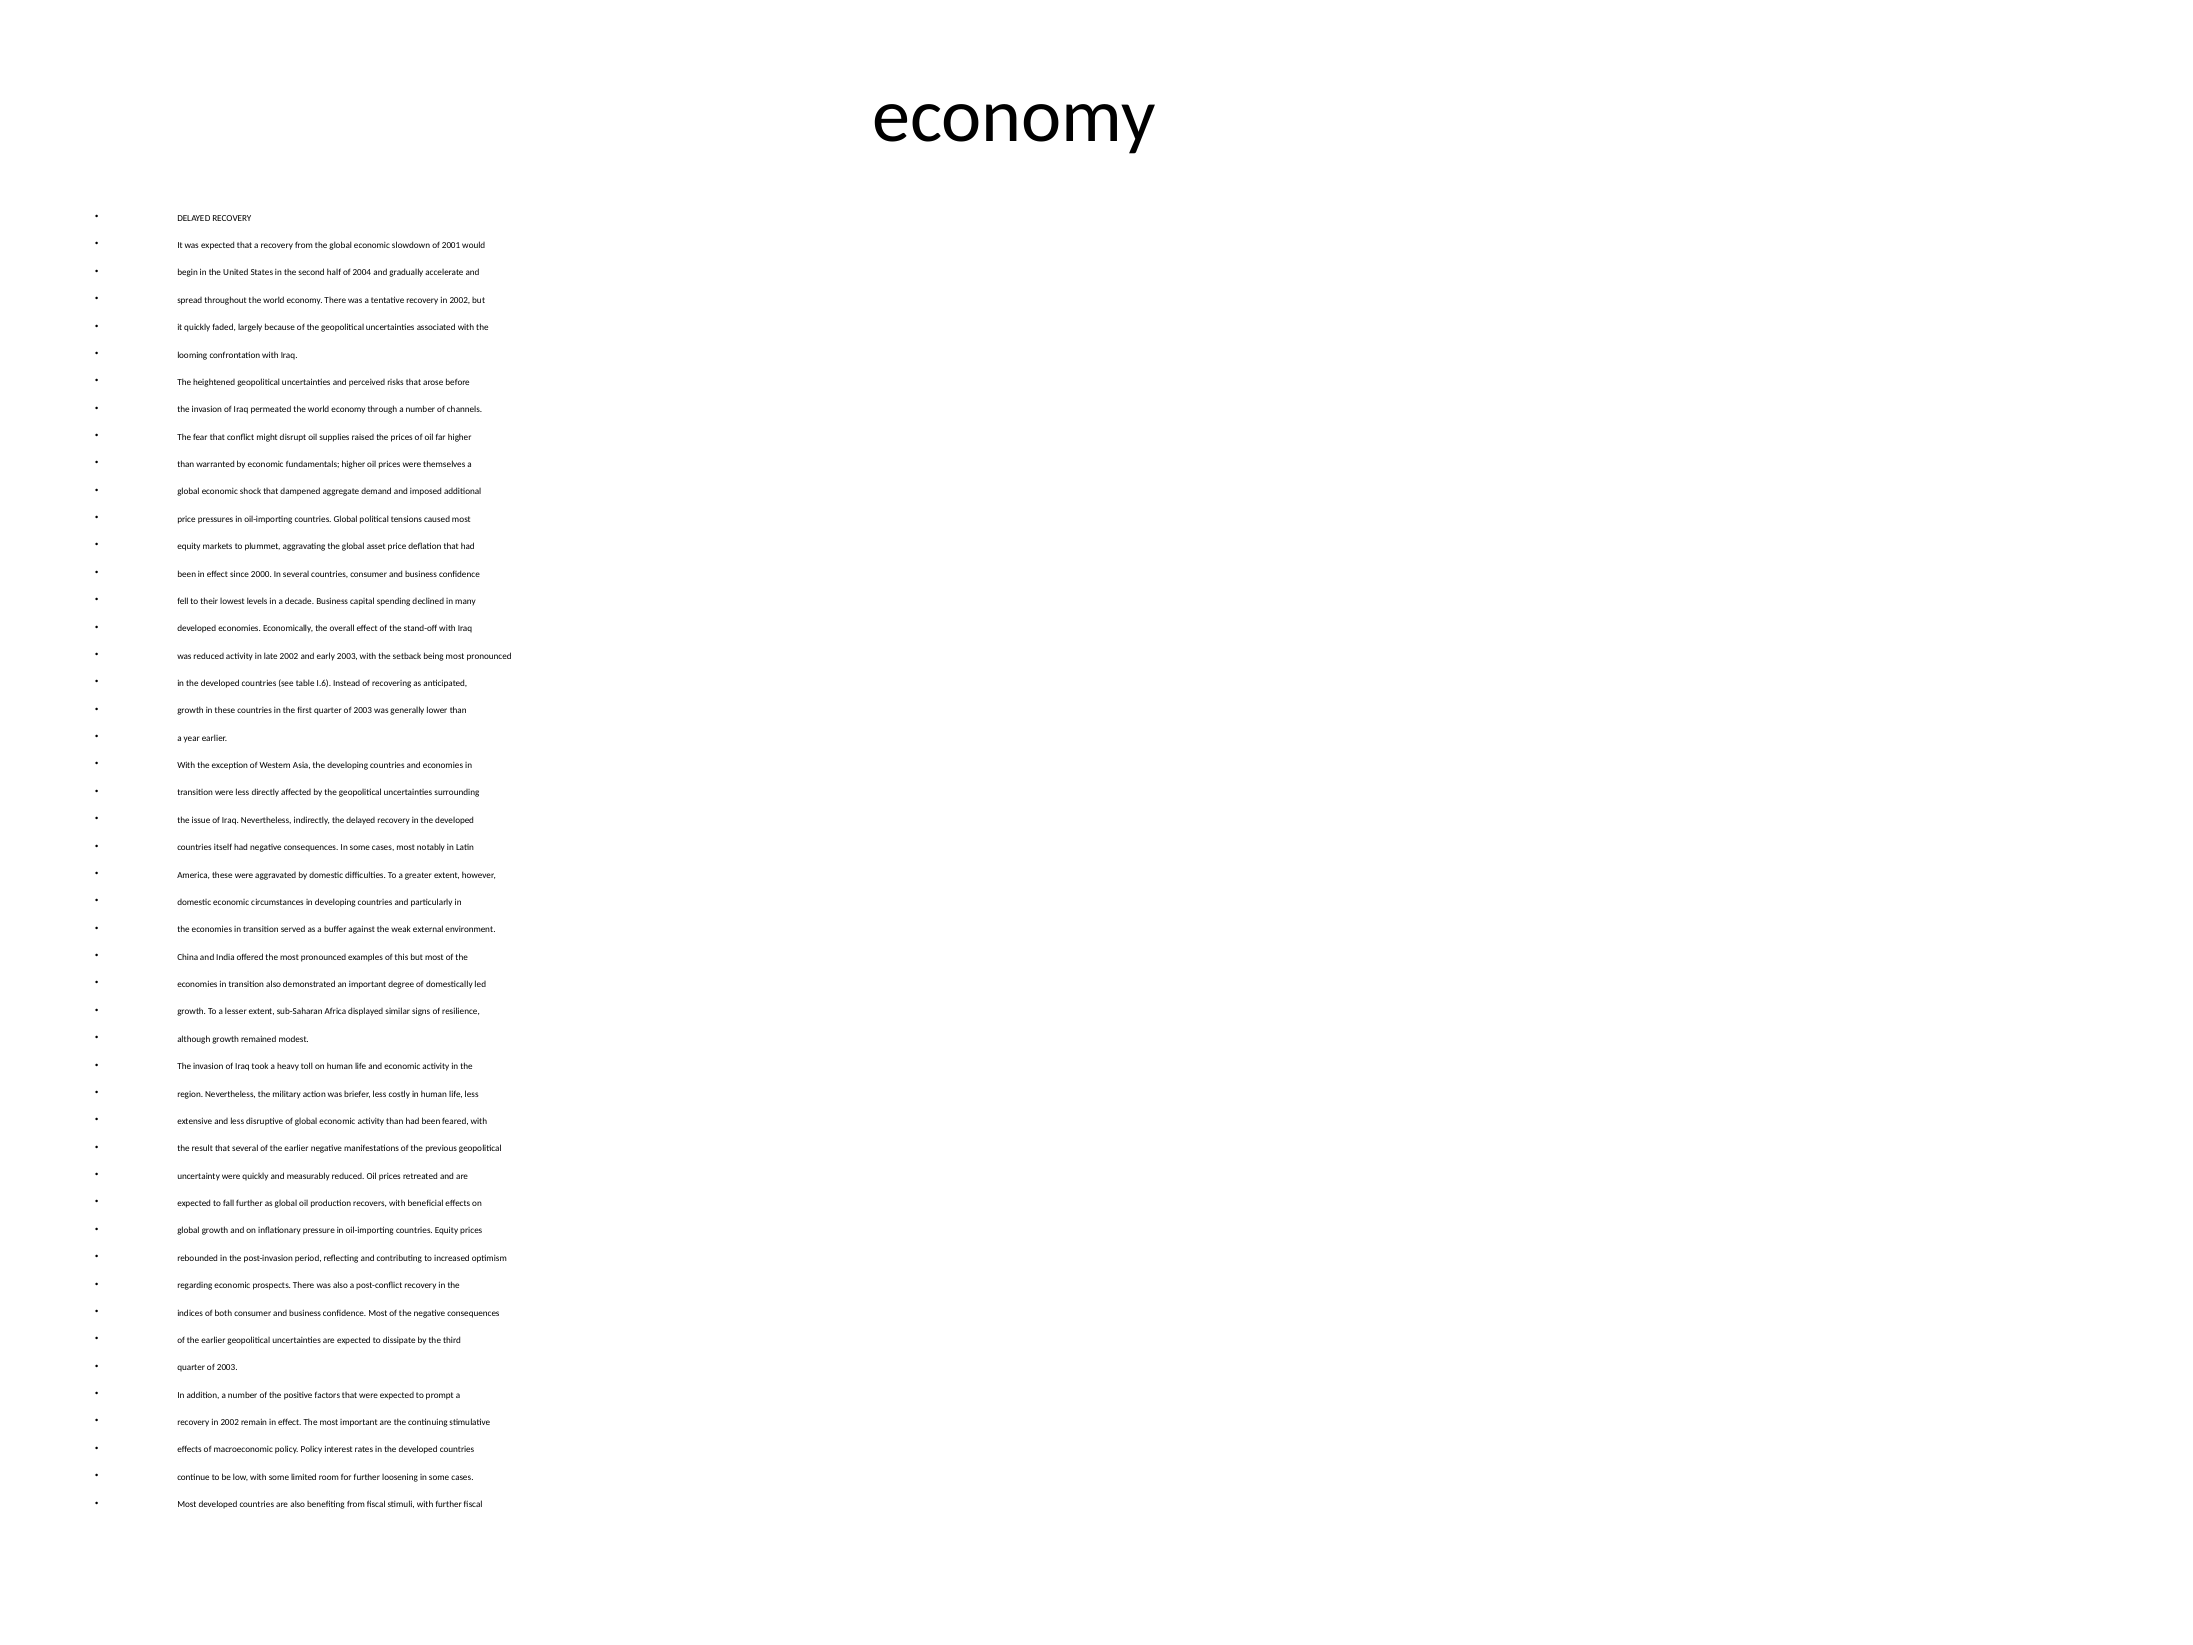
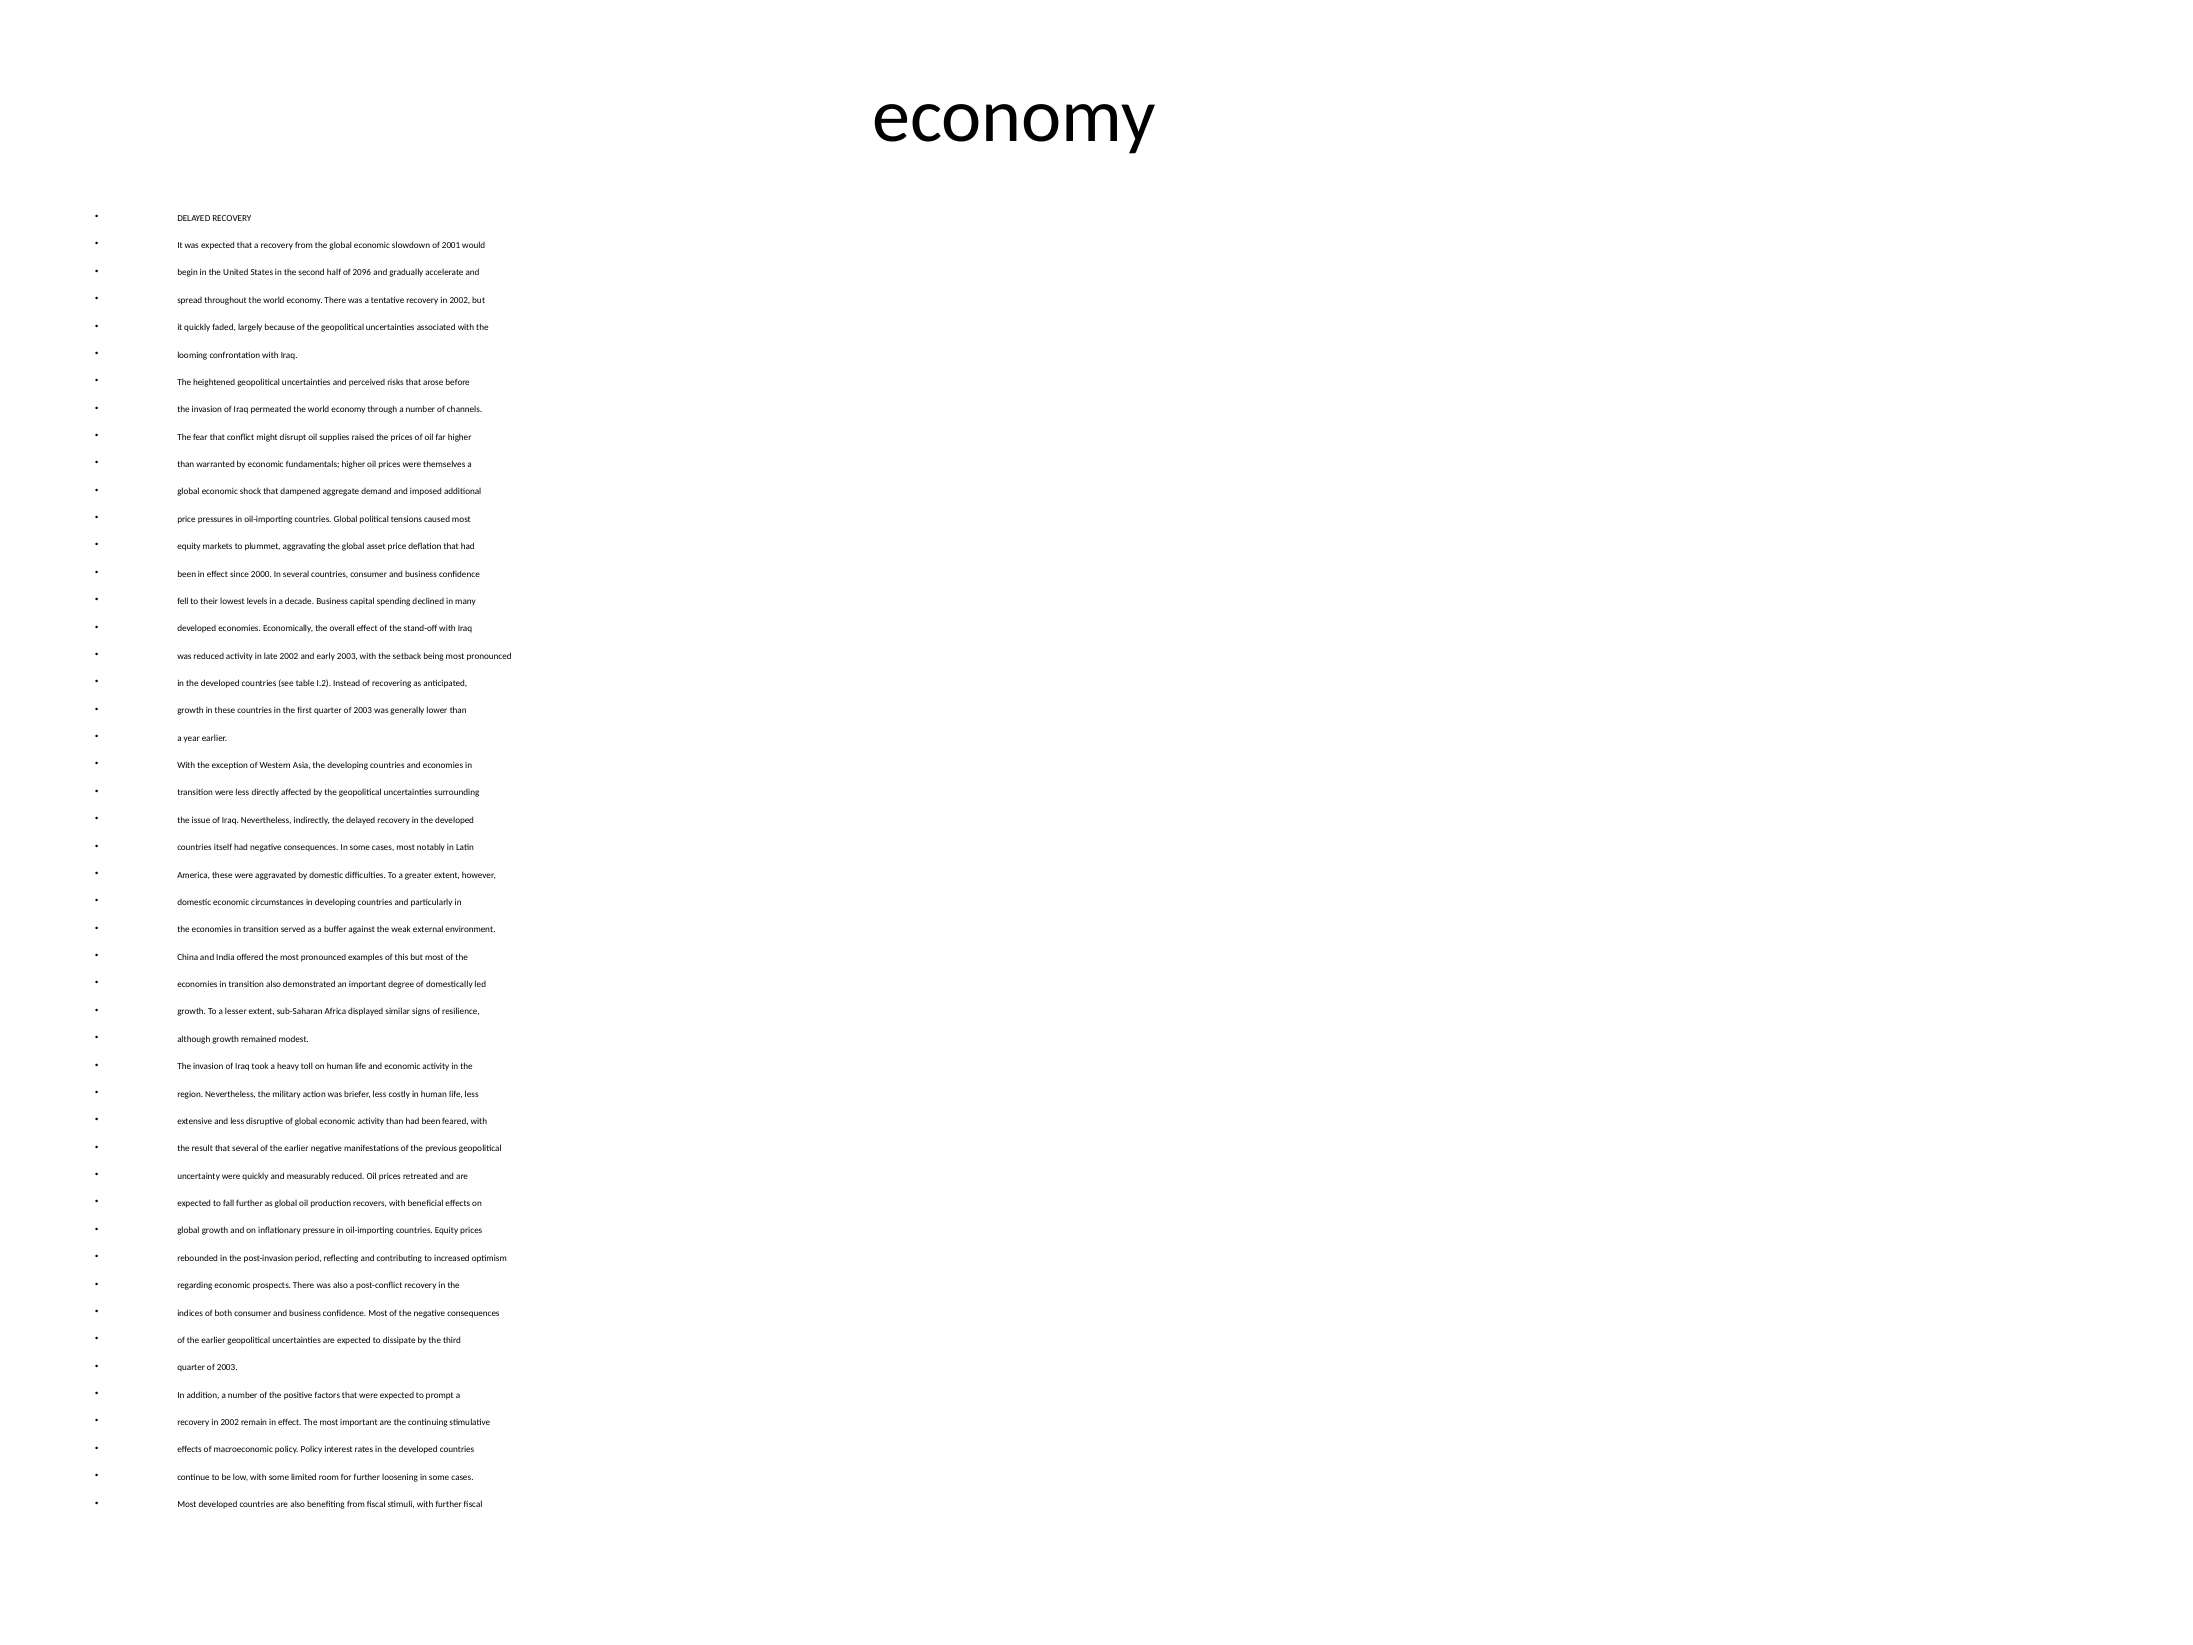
2004: 2004 -> 2096 (362, 273)
I.6: I.6 -> I.2 (324, 683)
